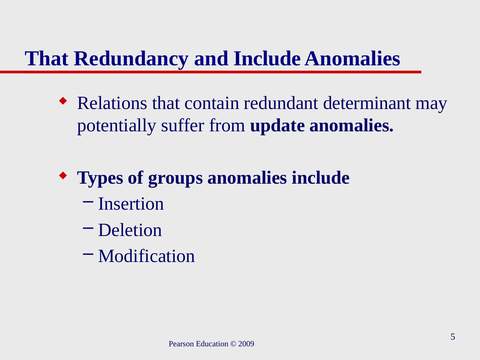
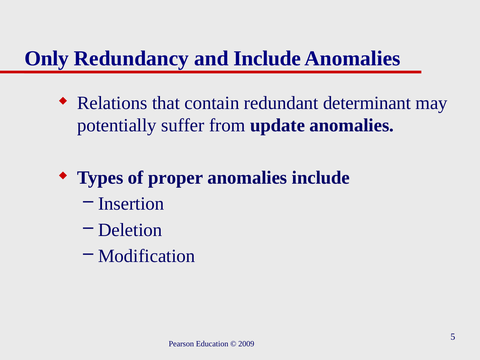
That: That -> Only (47, 58)
groups: groups -> proper (176, 178)
